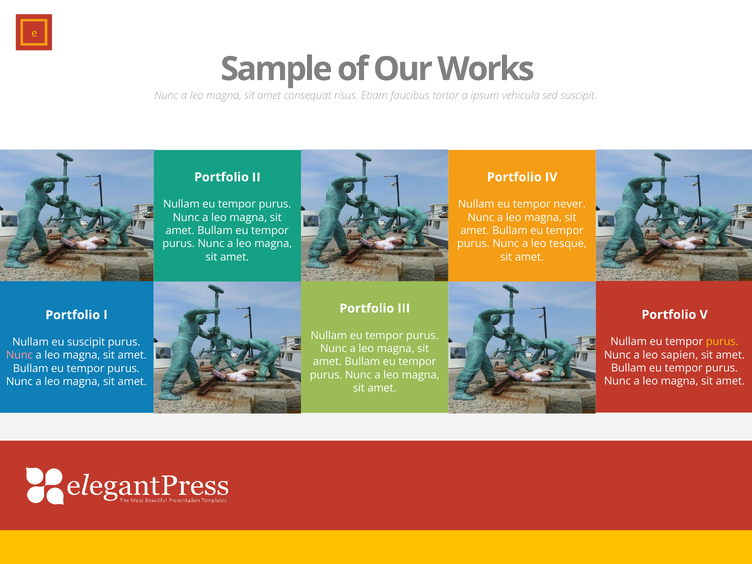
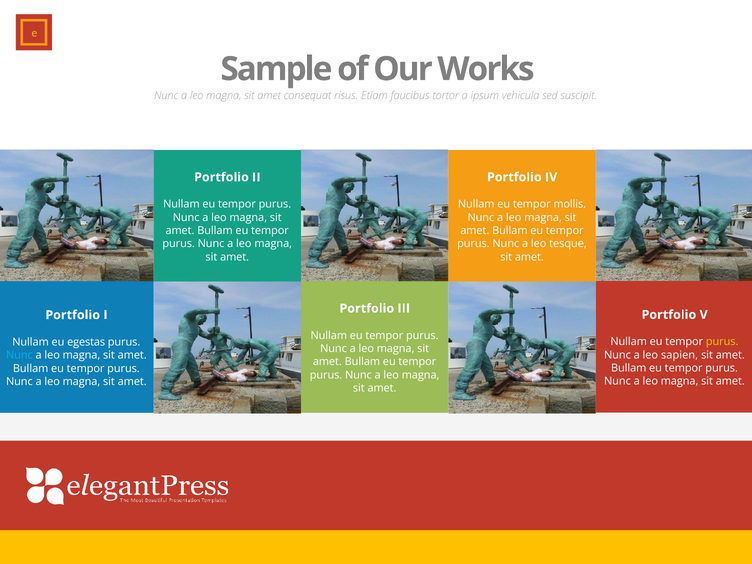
never: never -> mollis (570, 204)
eu suscipit: suscipit -> egestas (86, 342)
Nunc colour: pink -> light blue (19, 355)
